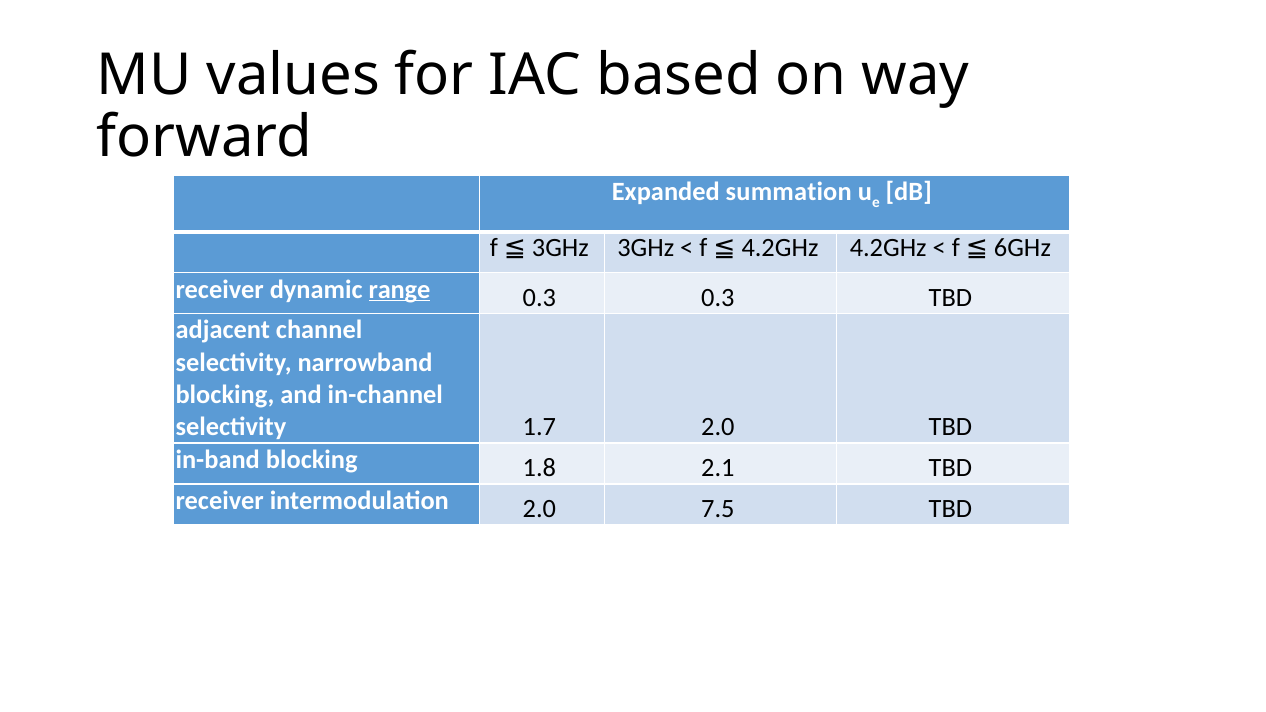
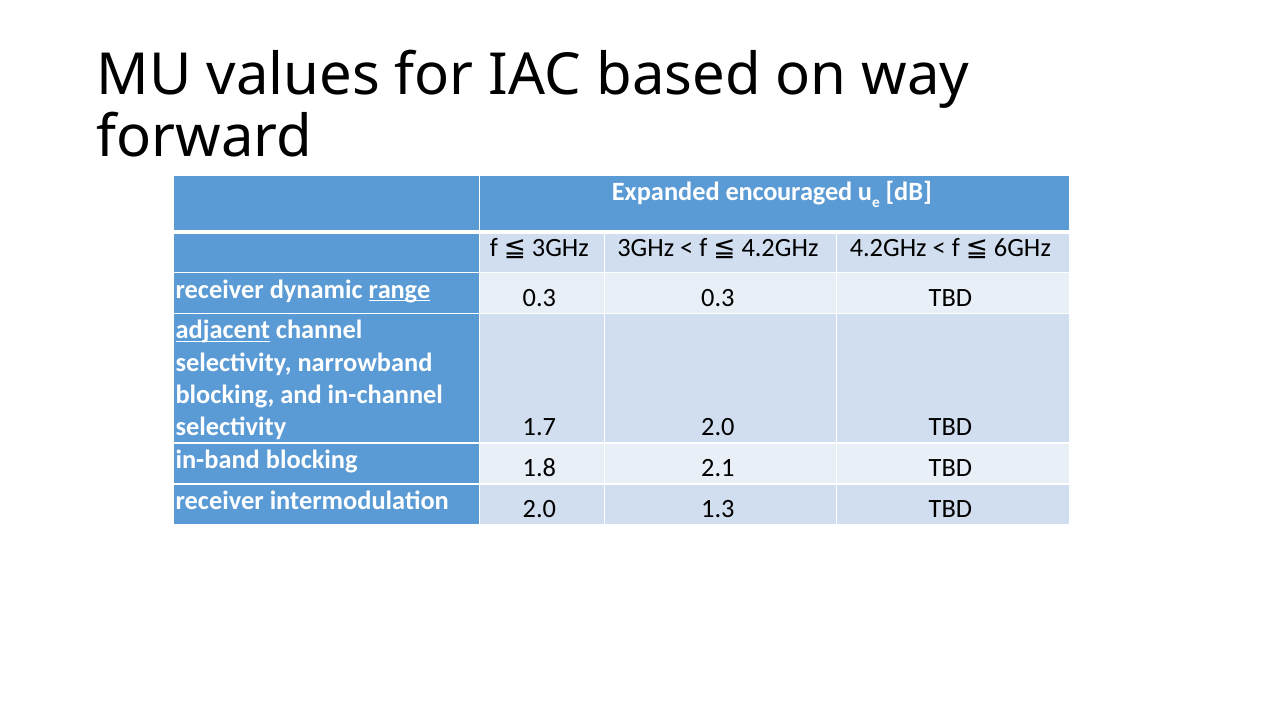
summation: summation -> encouraged (789, 192)
adjacent underline: none -> present (223, 330)
7.5: 7.5 -> 1.3 (718, 509)
